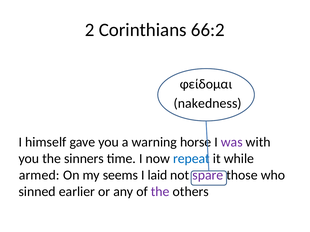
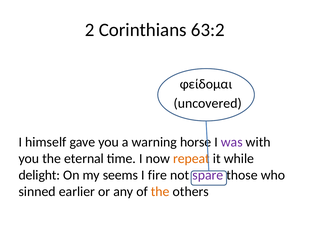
66:2: 66:2 -> 63:2 (208, 30)
nakedness: nakedness -> uncovered (208, 104)
sinners: sinners -> eternal (84, 159)
repeat colour: blue -> orange (191, 159)
armed: armed -> delight (39, 175)
laid: laid -> fire (157, 175)
the colour: purple -> orange (160, 192)
